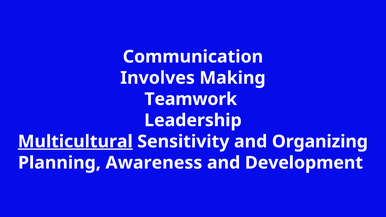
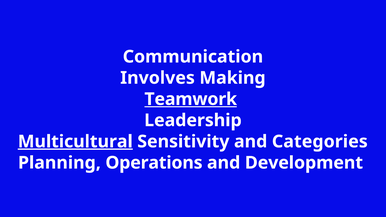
Teamwork underline: none -> present (191, 99)
Organizing: Organizing -> Categories (320, 142)
Awareness: Awareness -> Operations (154, 163)
